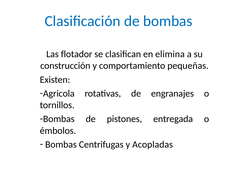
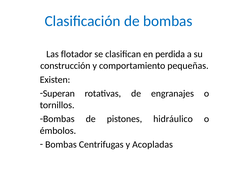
elimina: elimina -> perdida (170, 54)
Agricola: Agricola -> Superan (59, 93)
entregada: entregada -> hidráulico (173, 119)
